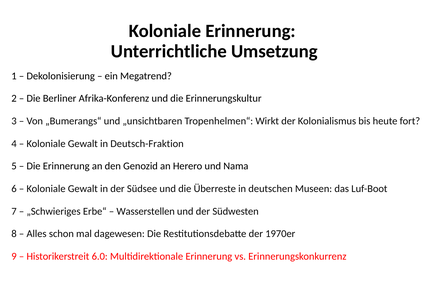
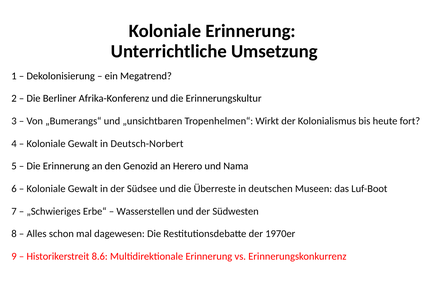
Deutsch-Fraktion: Deutsch-Fraktion -> Deutsch-Norbert (147, 144)
6.0: 6.0 -> 8.6 (100, 256)
